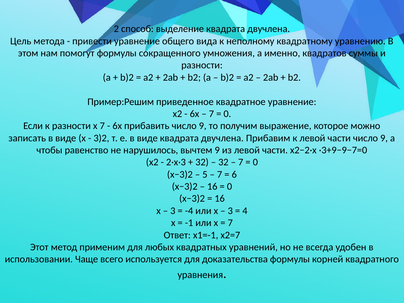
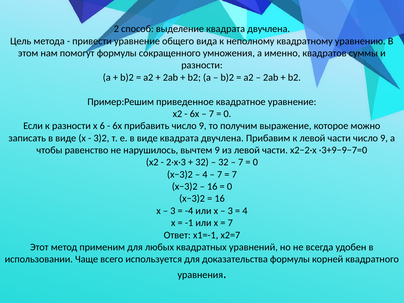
х 7: 7 -> 6 (102, 126)
5: 5 -> 4 (205, 174)
6: 6 -> 7 (234, 174)
